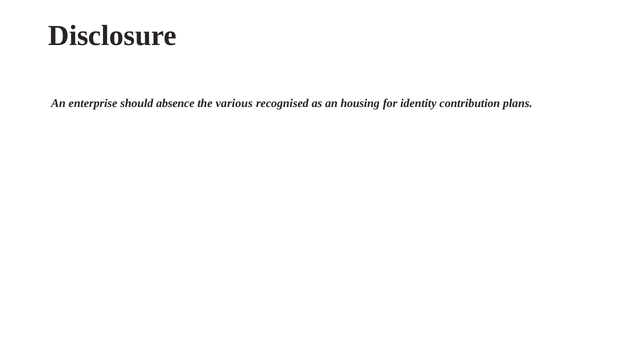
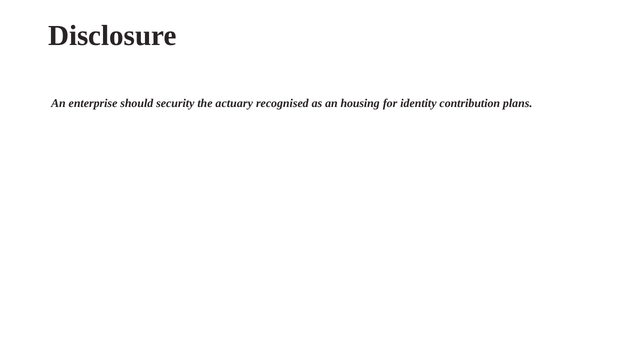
absence: absence -> security (175, 103)
various: various -> actuary (234, 103)
